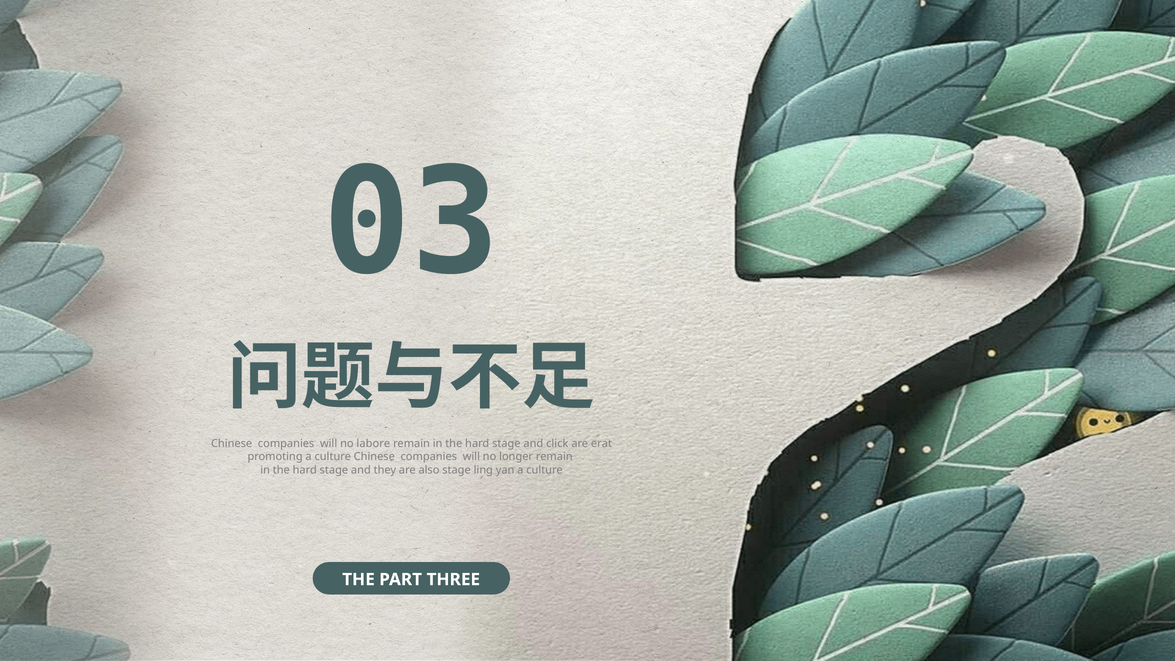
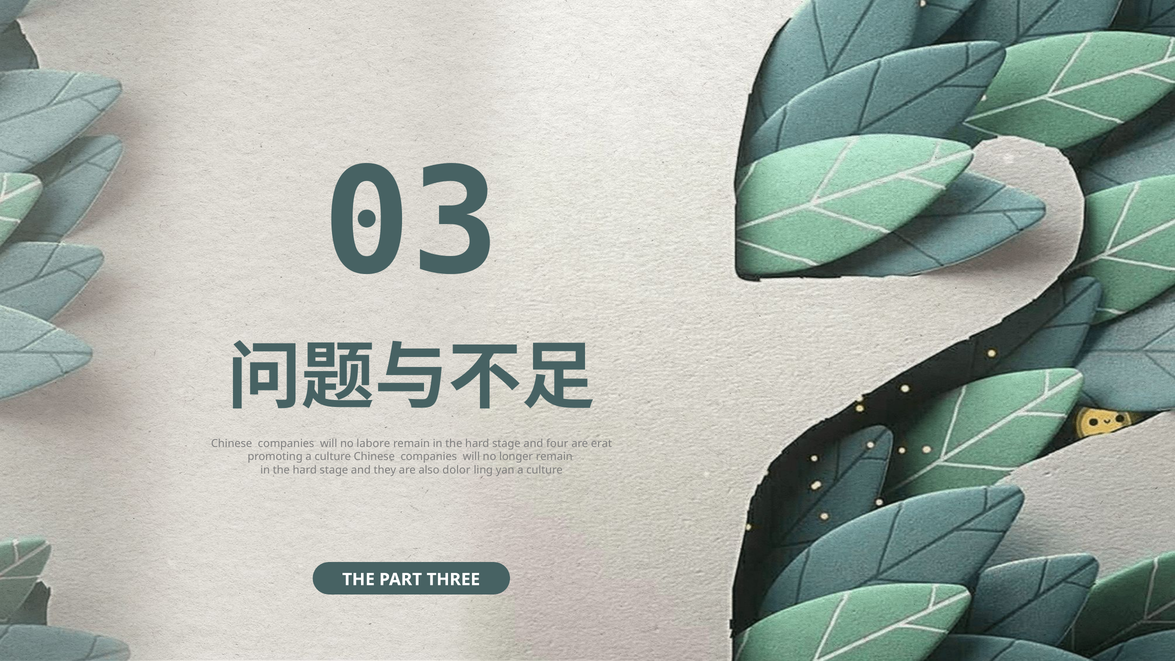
click: click -> four (557, 443)
also stage: stage -> dolor (456, 470)
